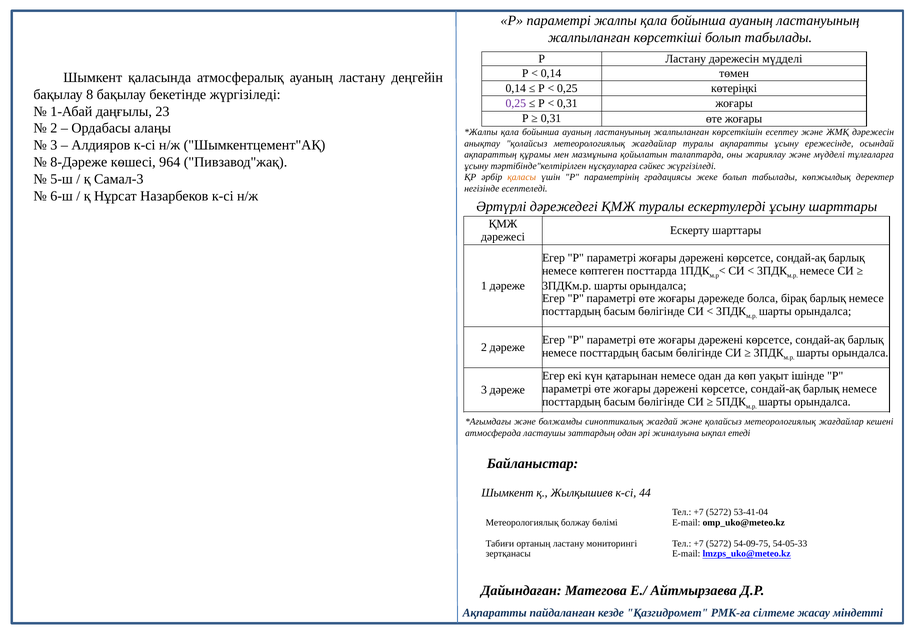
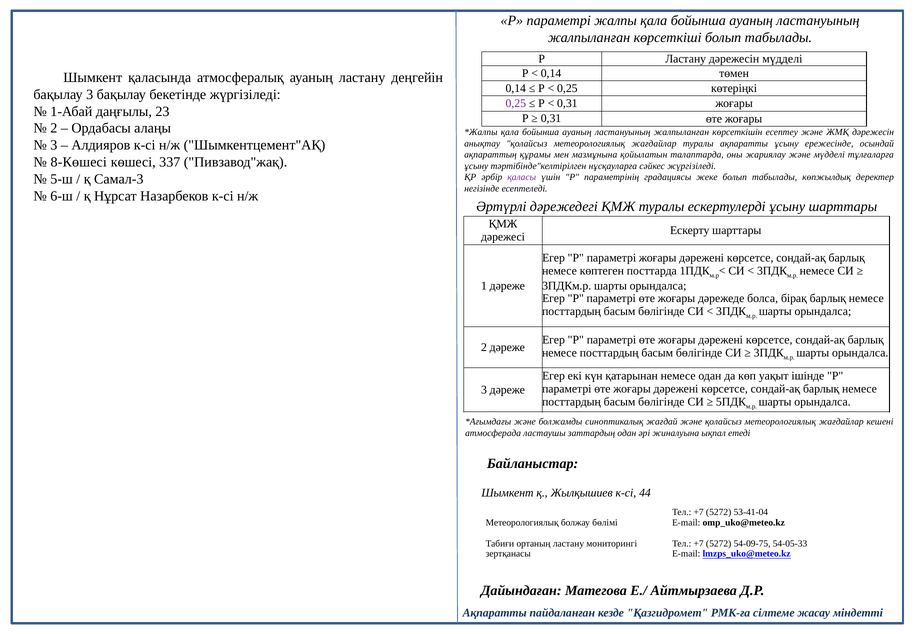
бақылау 8: 8 -> 3 (90, 94)
8-Дәреже: 8-Дәреже -> 8-Көшесі (79, 162)
964: 964 -> 337 (170, 162)
қаласы colour: orange -> purple (522, 177)
